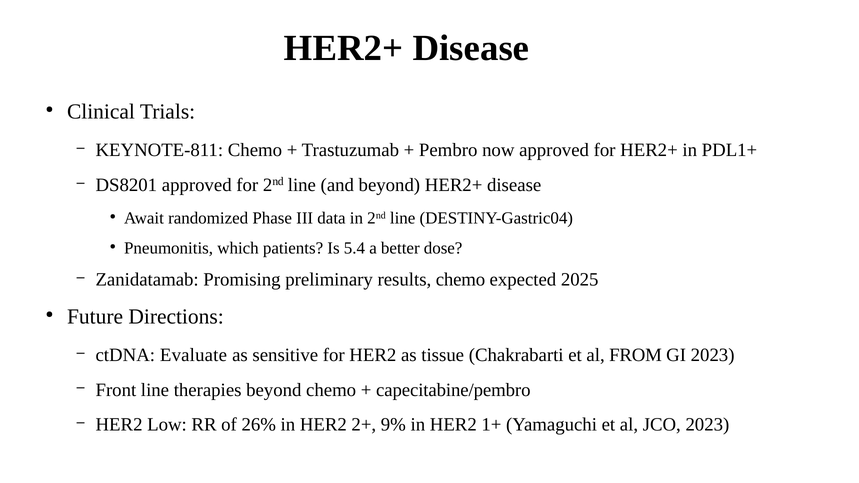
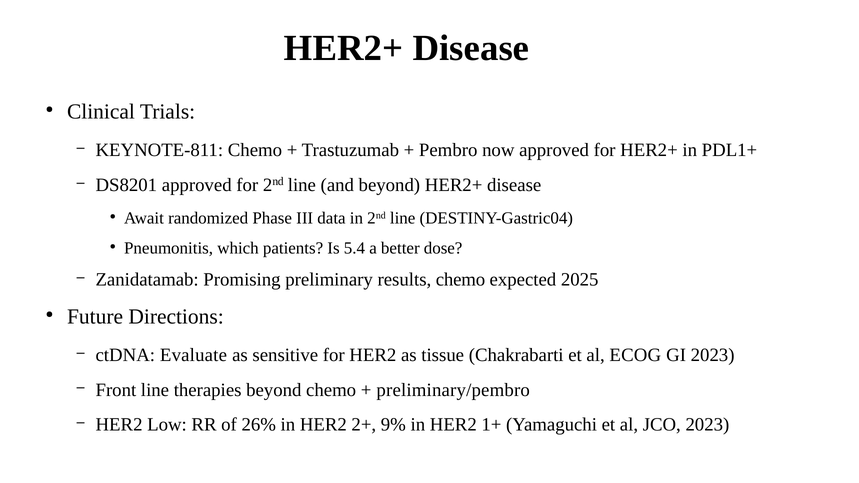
FROM: FROM -> ECOG (635, 355)
capecitabine/pembro: capecitabine/pembro -> preliminary/pembro (453, 390)
